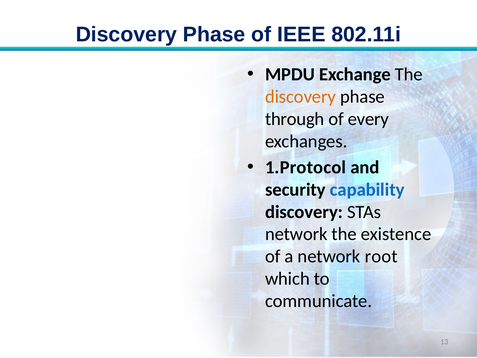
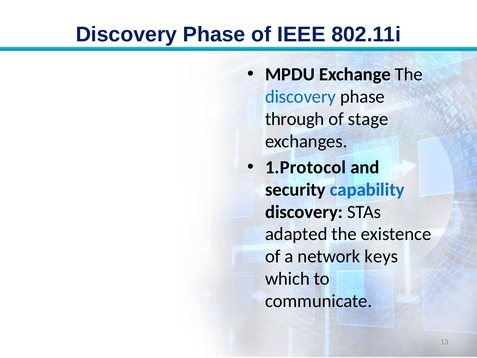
discovery colour: orange -> blue (301, 97)
every: every -> stage (368, 119)
network: network -> adapted (296, 234)
root: root -> keys (381, 256)
